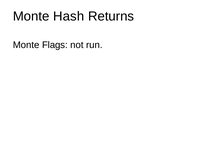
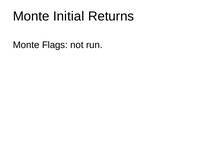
Hash: Hash -> Initial (69, 16)
